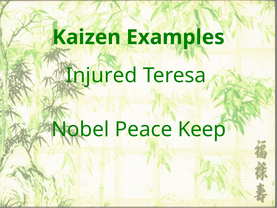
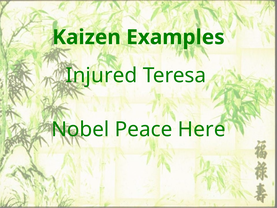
Keep: Keep -> Here (202, 129)
